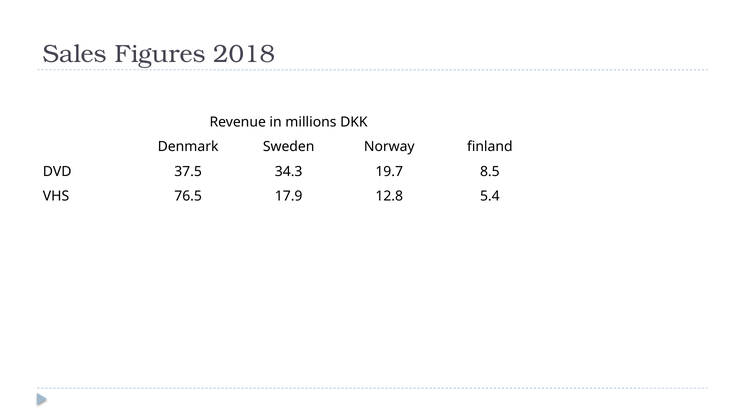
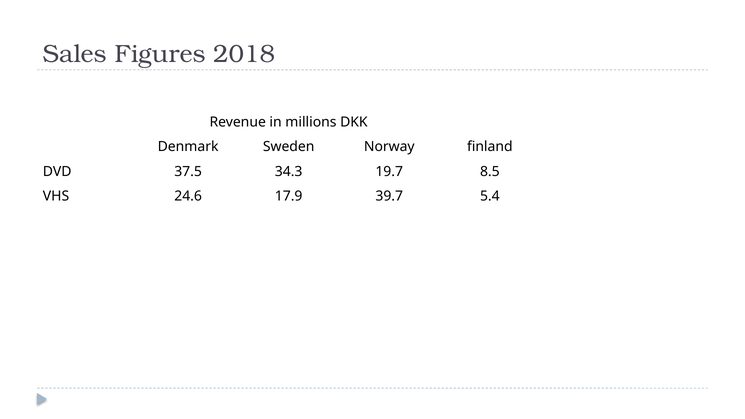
76.5: 76.5 -> 24.6 (188, 196)
12.8: 12.8 -> 39.7 (389, 196)
